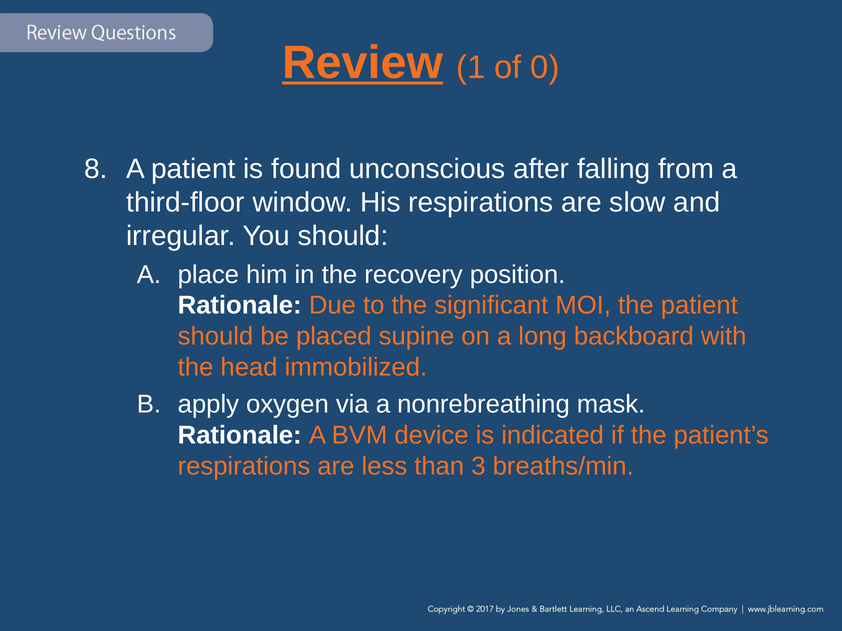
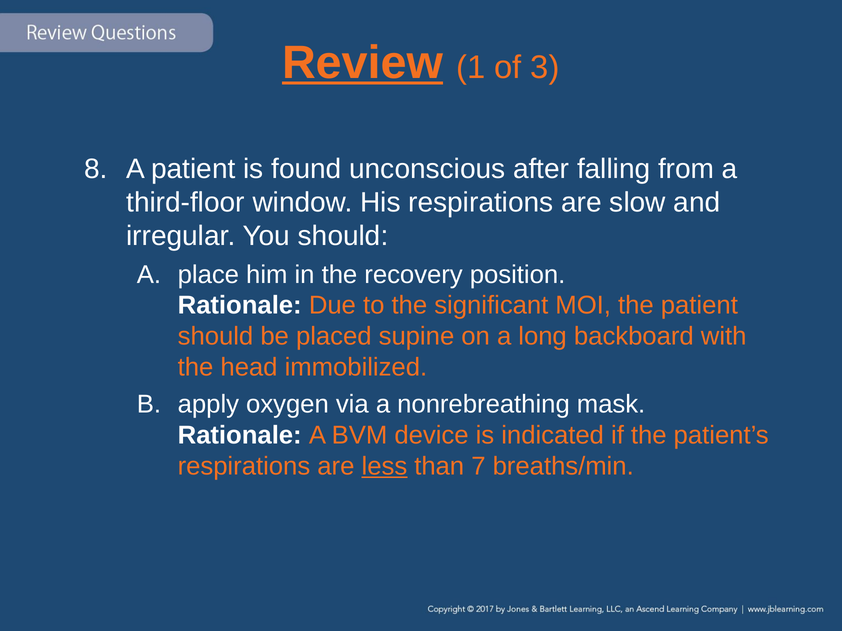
0: 0 -> 3 (545, 67)
less underline: none -> present (384, 466)
3: 3 -> 7 (478, 466)
